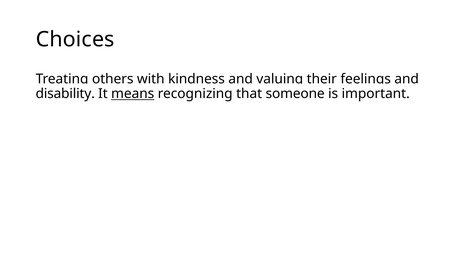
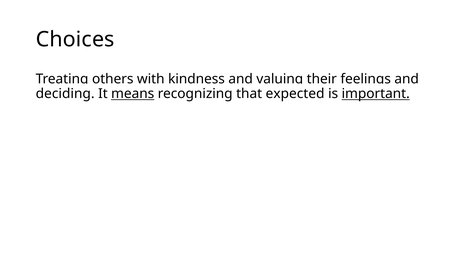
disability: disability -> deciding (65, 94)
someone: someone -> expected (295, 94)
important underline: none -> present (376, 94)
